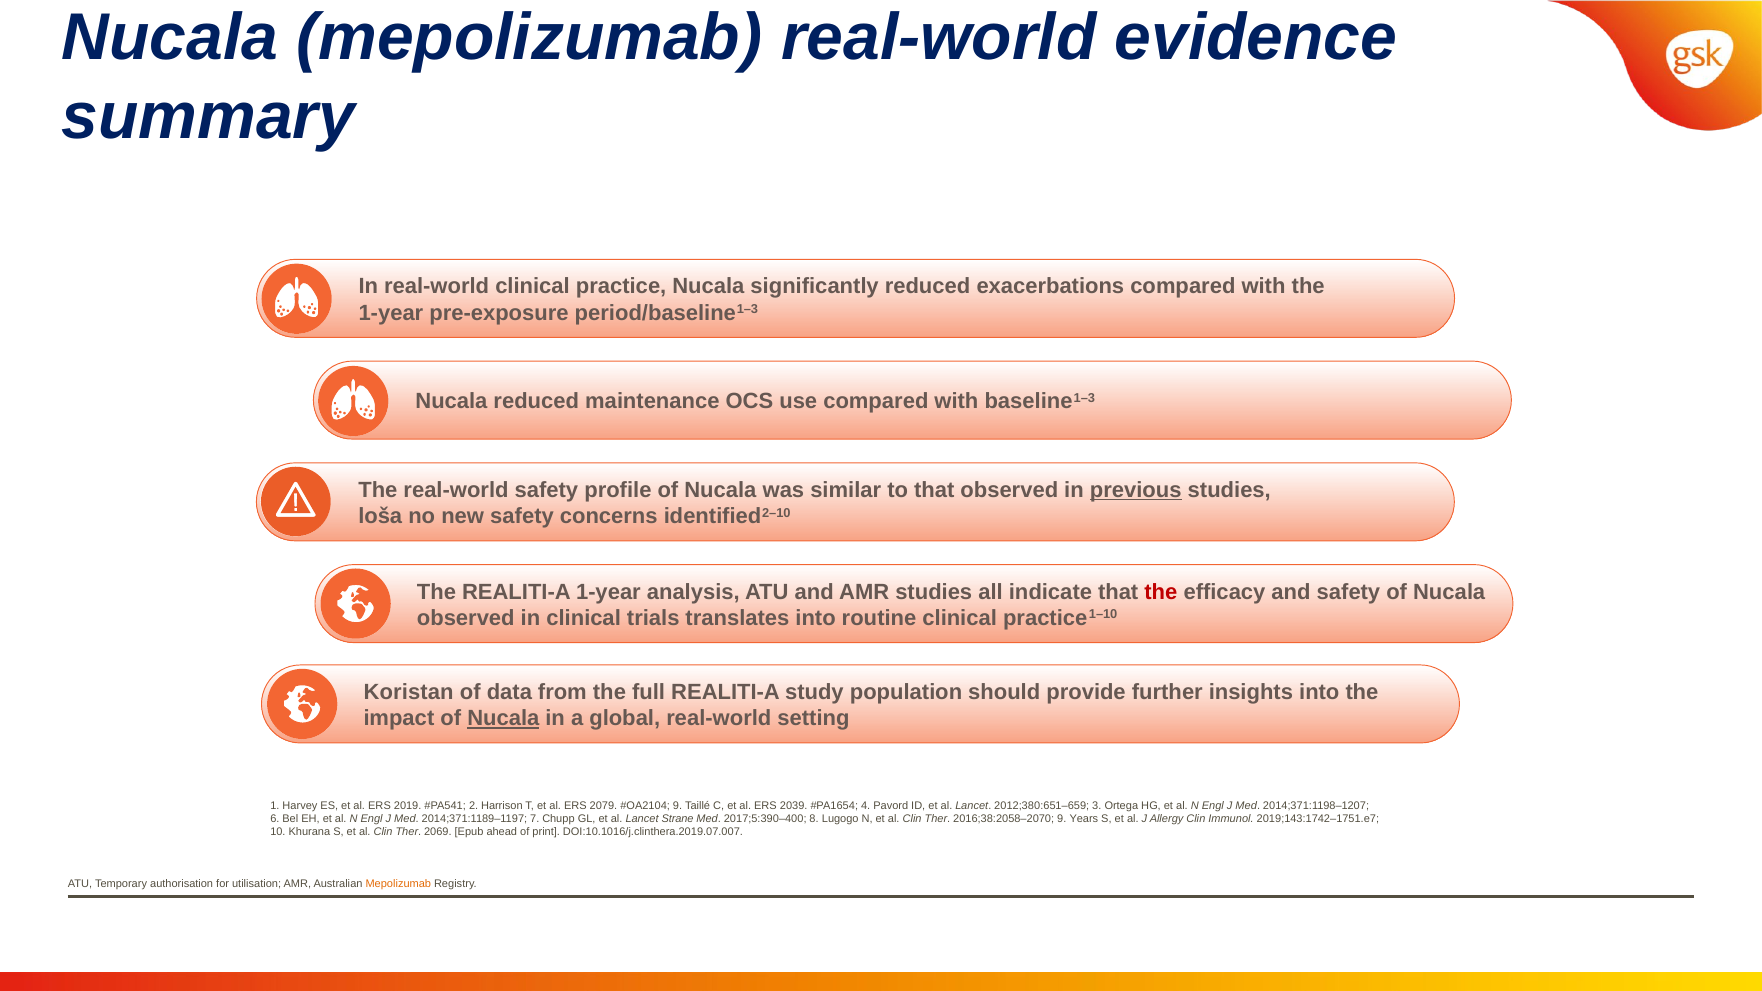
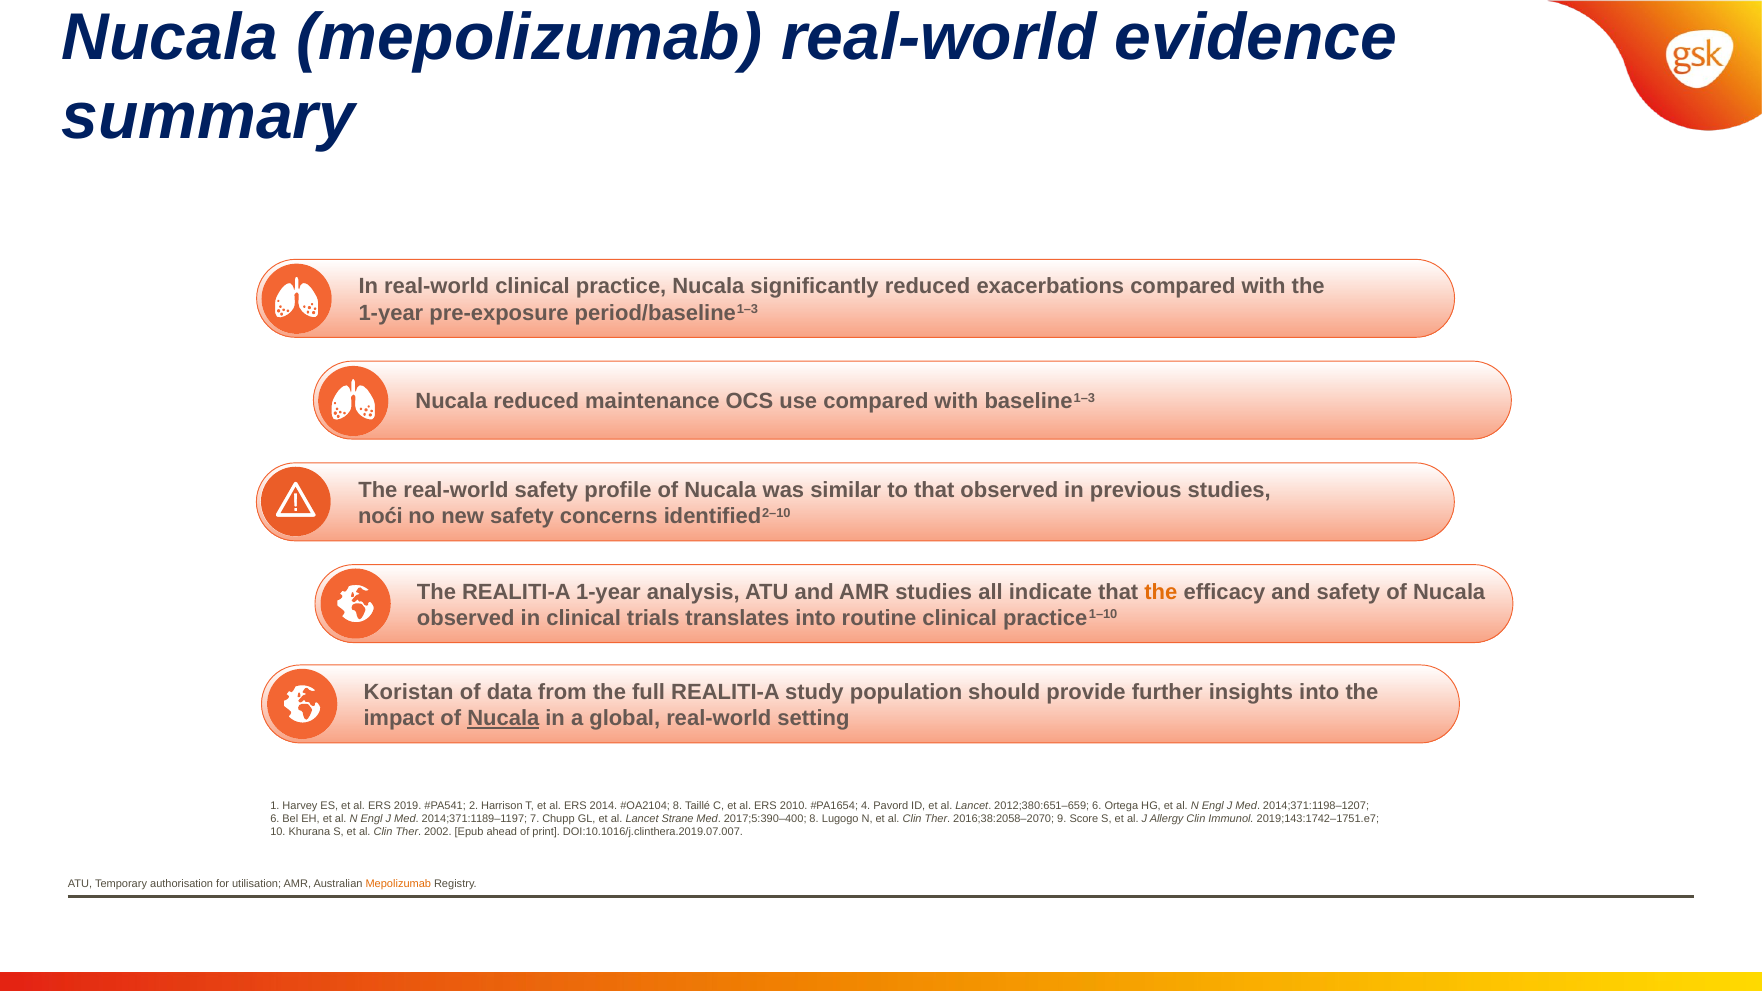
previous underline: present -> none (1136, 490)
loša: loša -> noći (380, 517)
the colour: red -> orange (1161, 592)
2079: 2079 -> 2014 (603, 806)
9: 9 -> 8 (678, 806)
2039: 2039 -> 2010 (794, 806)
2012;380:651–659 3: 3 -> 6 (1097, 806)
Years: Years -> Score (1084, 819)
2069: 2069 -> 2002 (438, 832)
